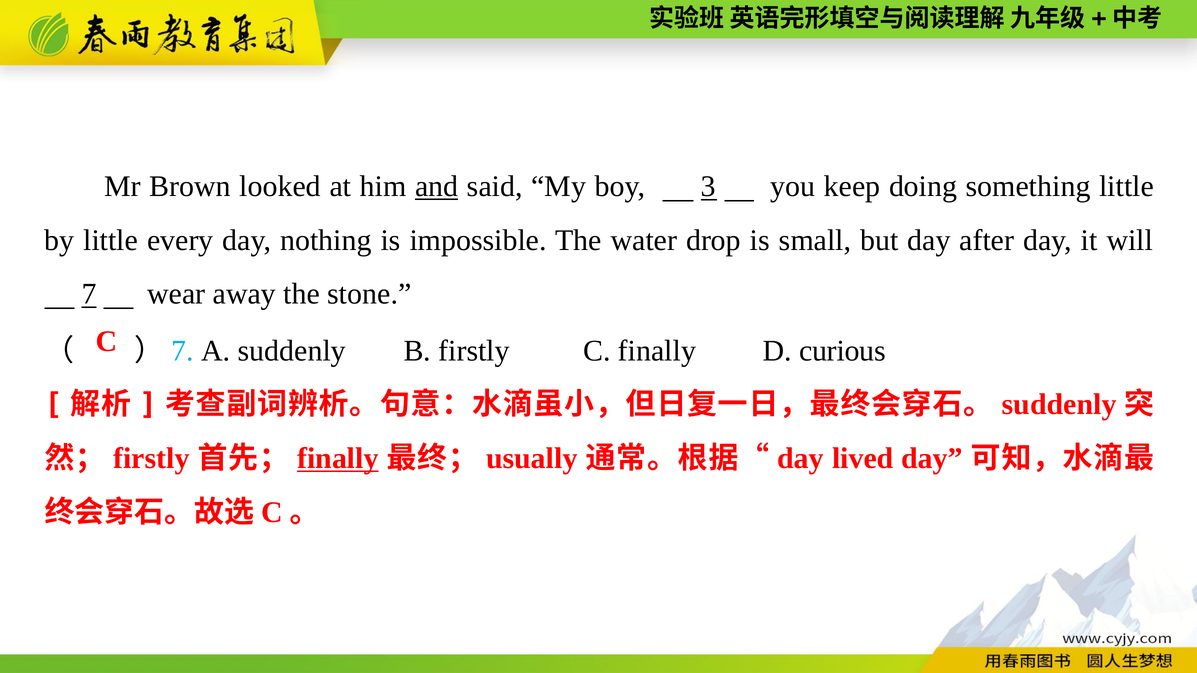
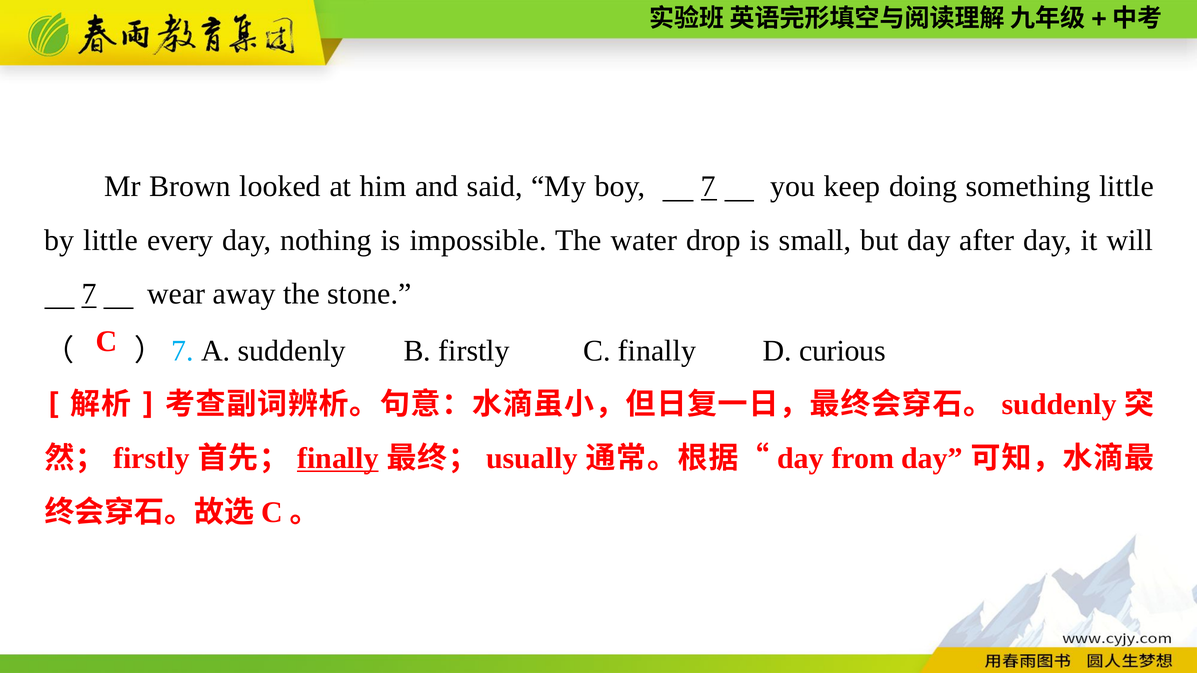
and underline: present -> none (437, 186)
boy 3: 3 -> 7 (708, 186)
lived: lived -> from (863, 459)
